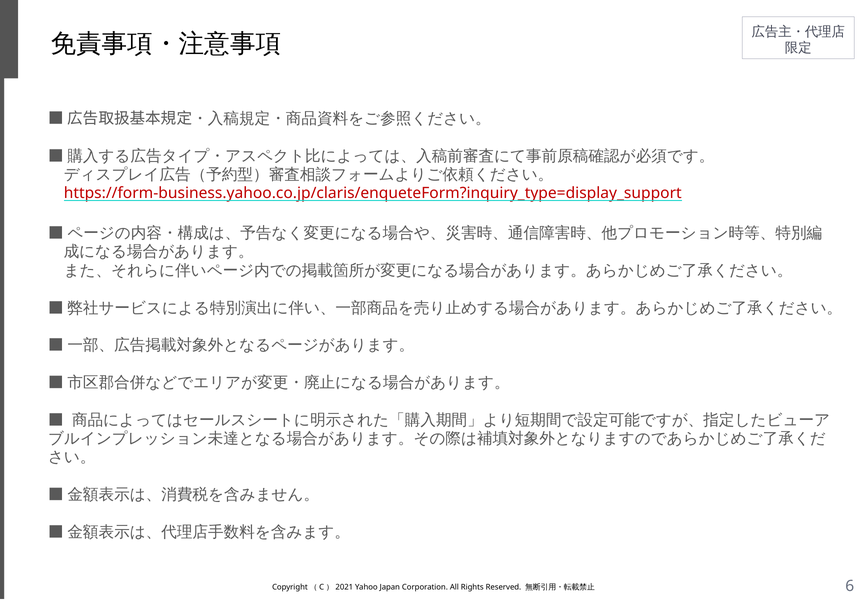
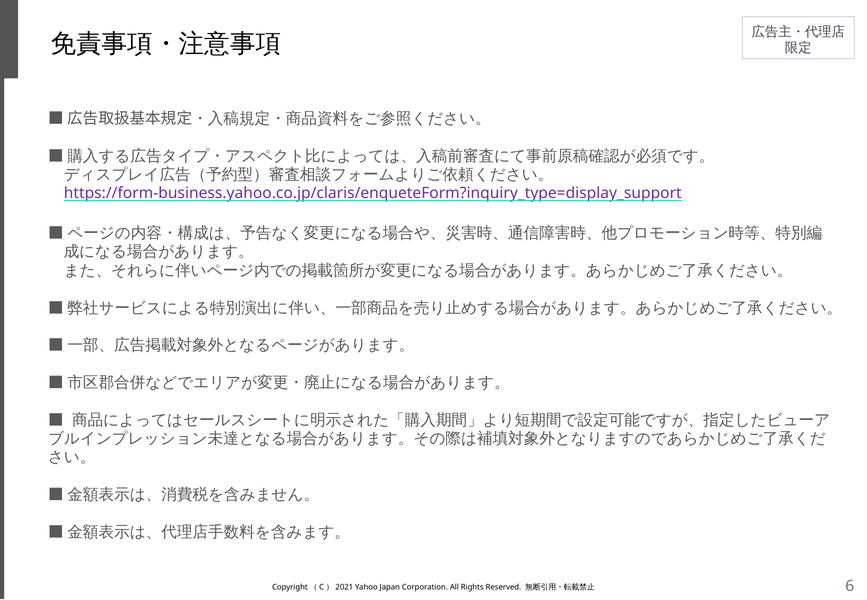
https://form-business.yahoo.co.jp/claris/enqueteForm?inquiry_type=display_support colour: red -> purple (373, 193)
